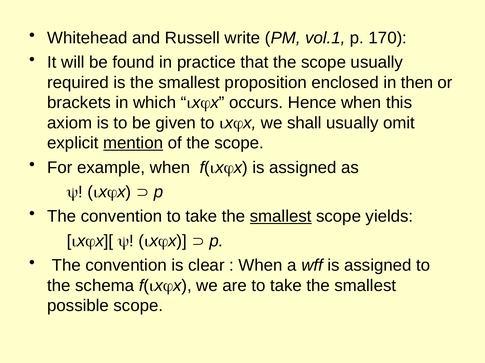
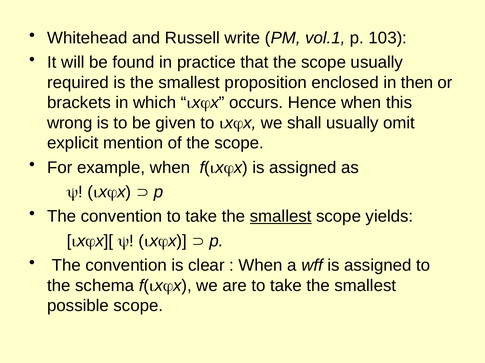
170: 170 -> 103 (388, 38)
axiom: axiom -> wrong (70, 123)
mention underline: present -> none (133, 143)
